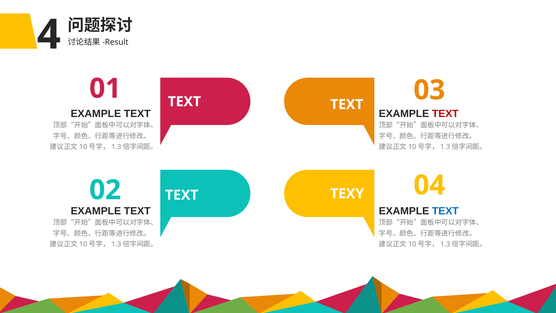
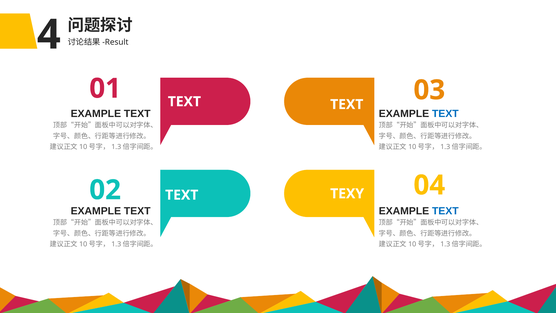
TEXT colour: red -> blue (445, 114)
